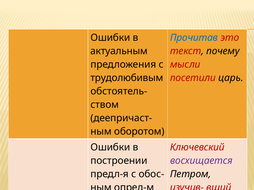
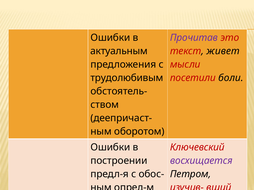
Прочитав colour: blue -> purple (194, 38)
почему: почему -> живет (223, 51)
царь: царь -> боли (231, 78)
